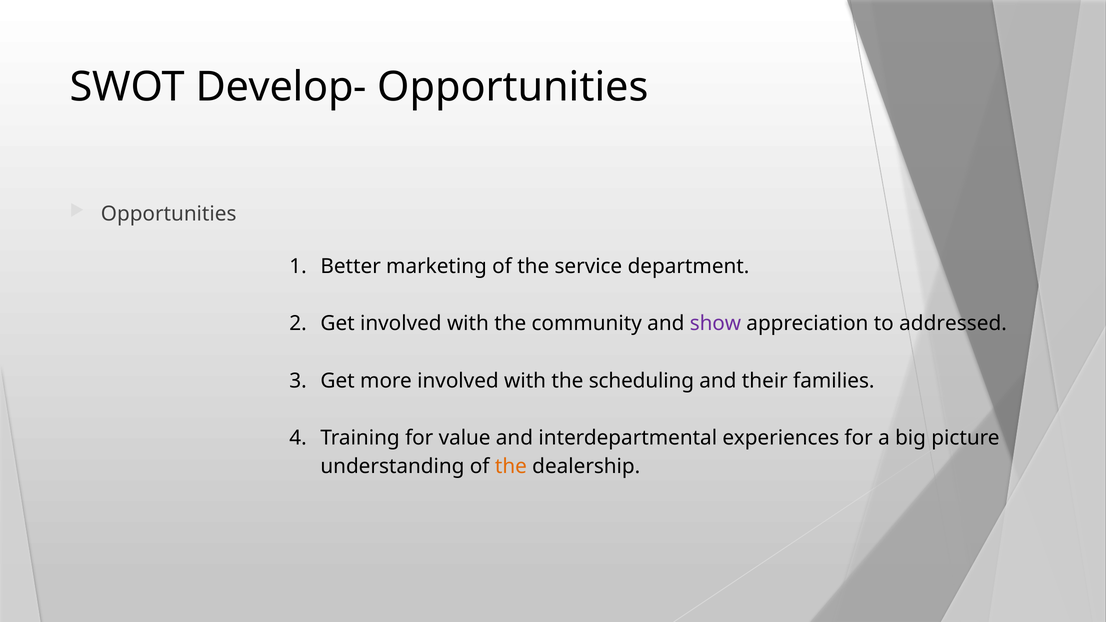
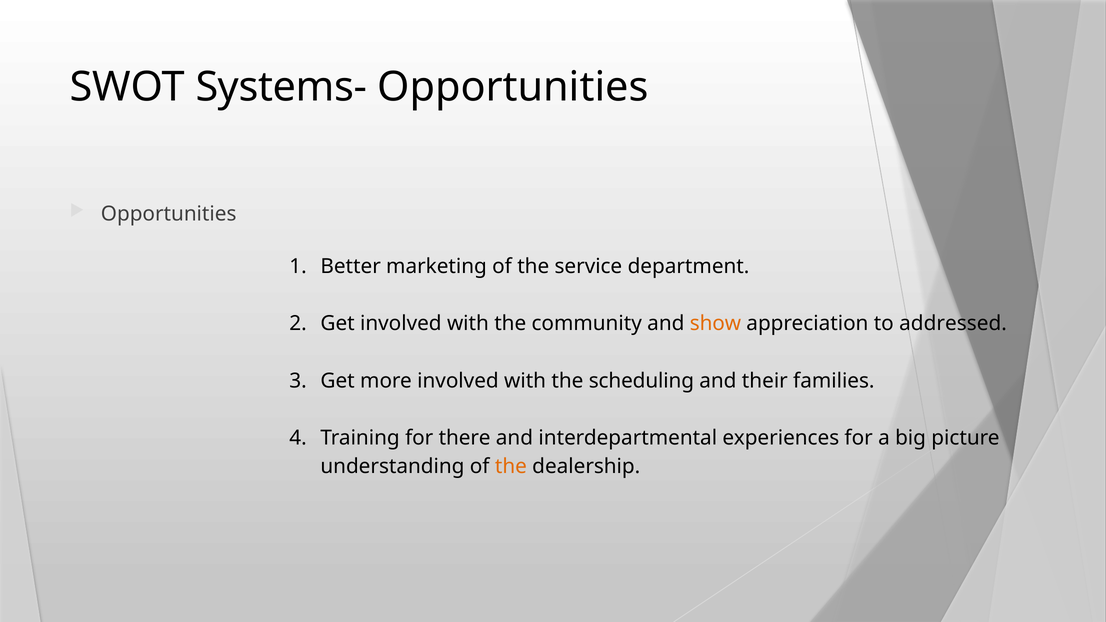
Develop-: Develop- -> Systems- (281, 87)
show colour: purple -> orange (715, 324)
value: value -> there (465, 438)
